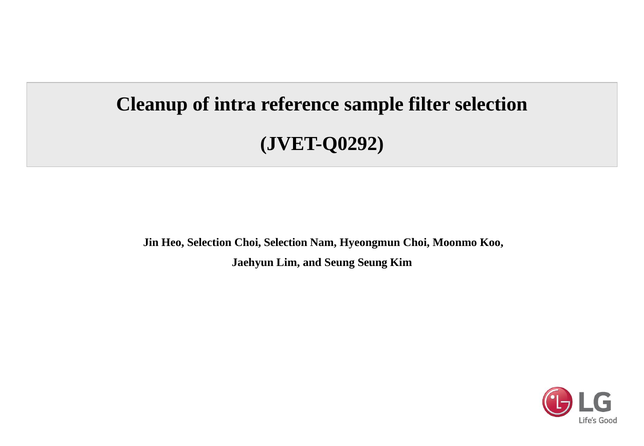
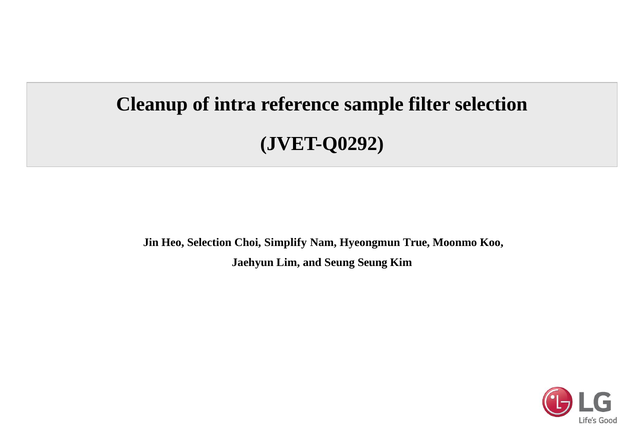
Choi Selection: Selection -> Simplify (286, 243)
Hyeongmun Choi: Choi -> True (416, 243)
